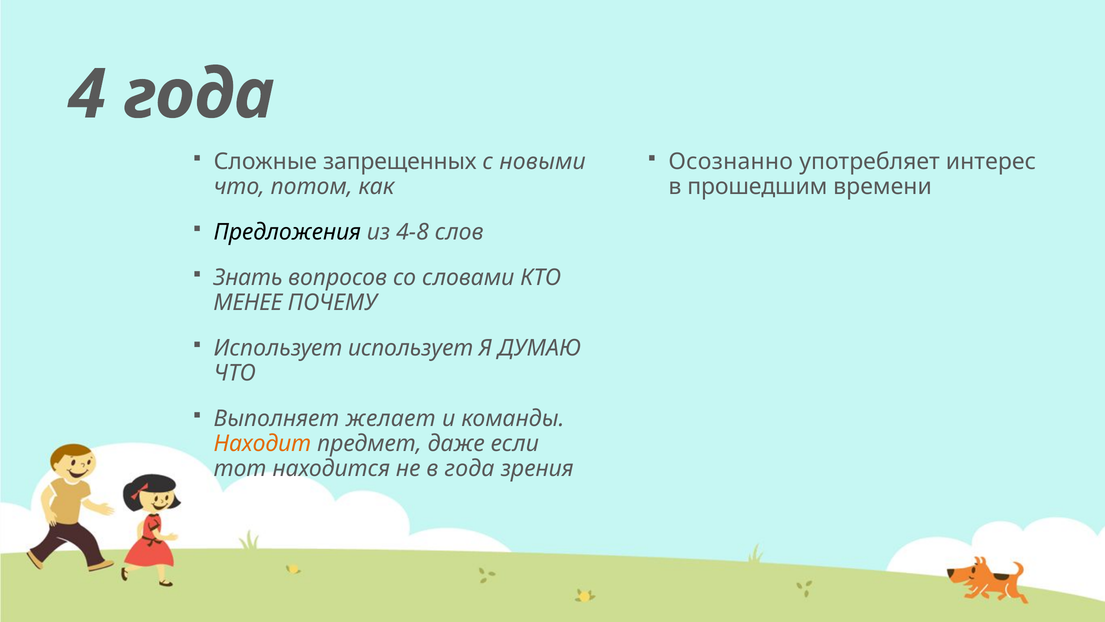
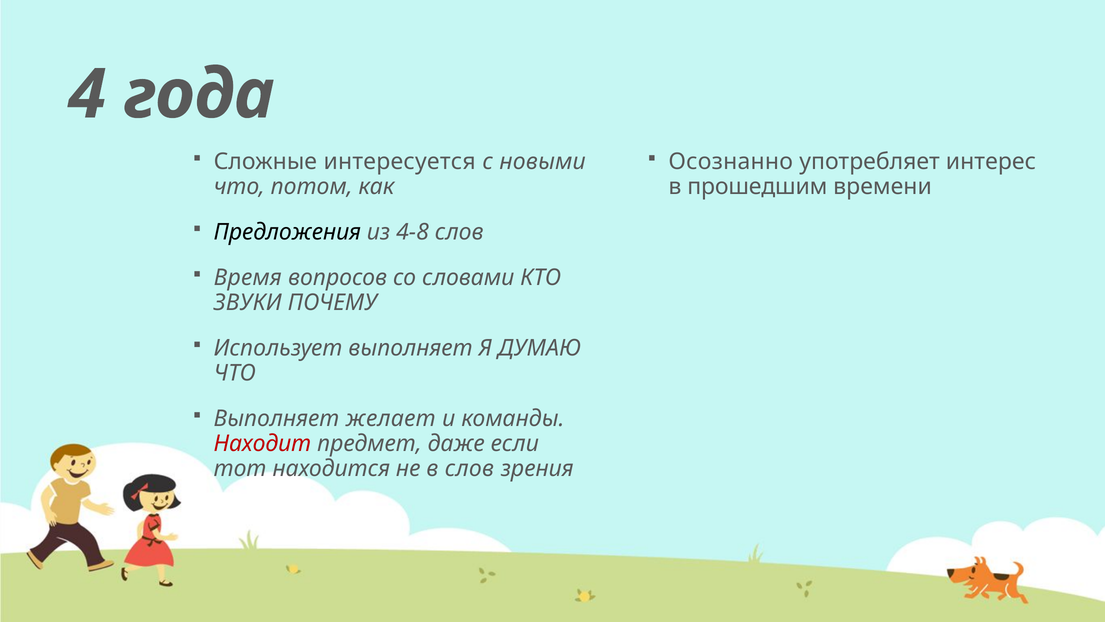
запрещенных: запрещенных -> интересуется (400, 161)
Знать: Знать -> Время (248, 277)
МЕНЕЕ: МЕНЕЕ -> ЗВУКИ (248, 302)
Использует использует: использует -> выполняет (410, 348)
Находит colour: orange -> red (262, 443)
в года: года -> слов (469, 468)
